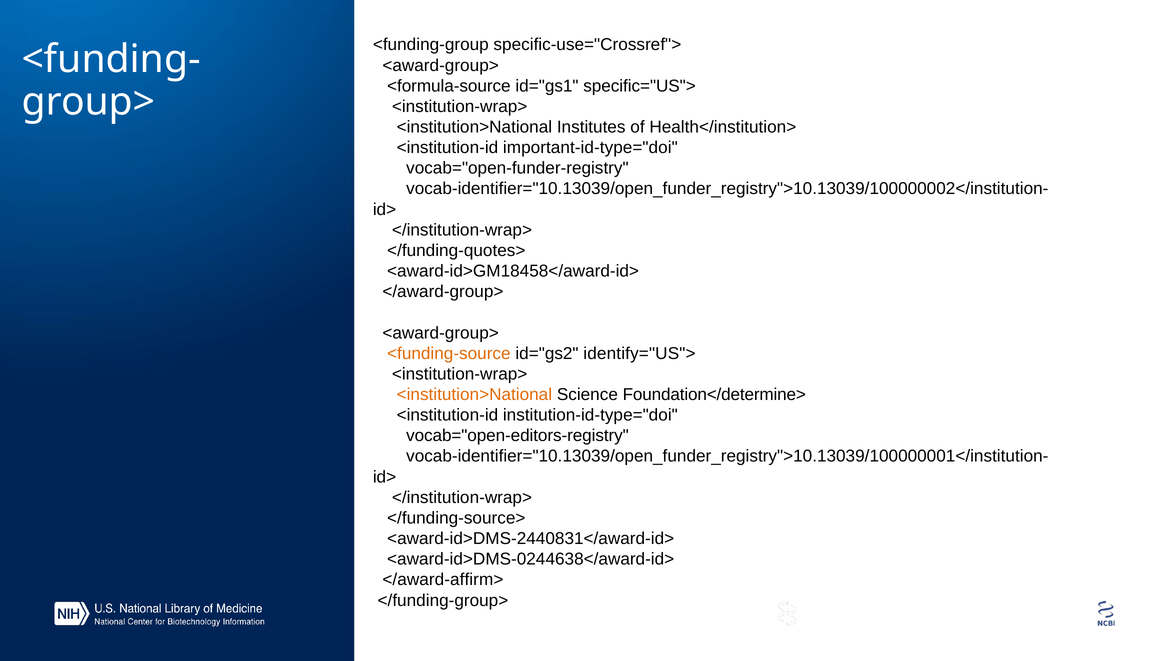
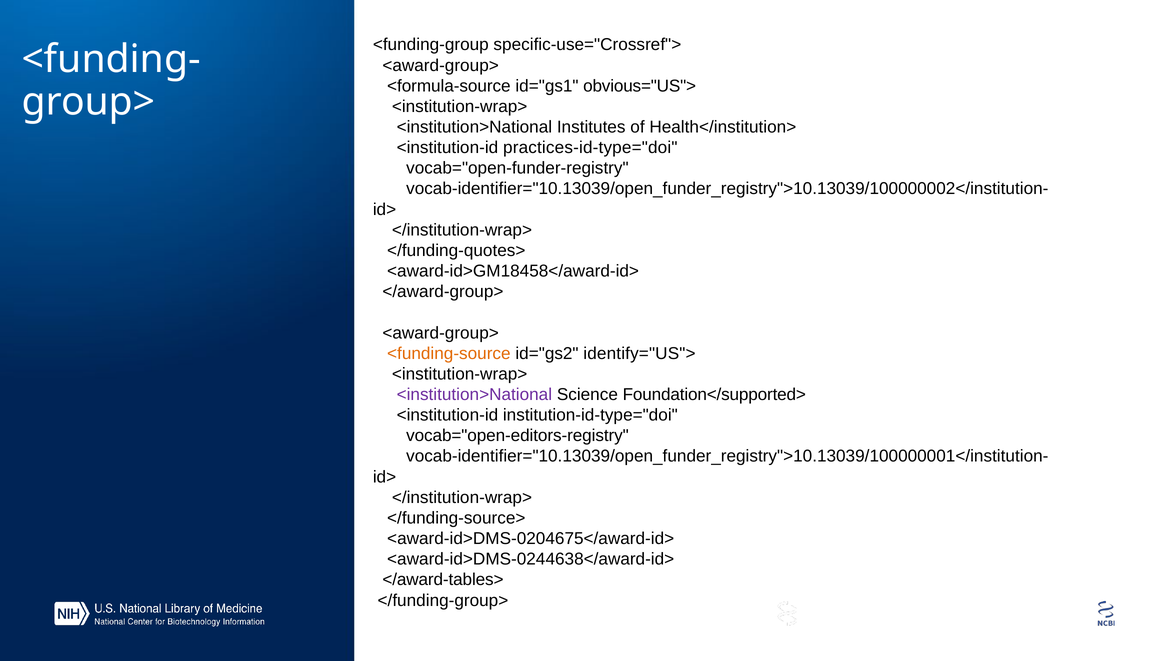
specific="US">: specific="US"> -> obvious="US"> (640, 86)
important-id-type="doi: important-id-type="doi -> practices-id-type="doi (590, 148)
<institution>National colour: orange -> purple (474, 395)
Foundation</determine>: Foundation</determine> -> Foundation</supported> (714, 395)
<award-id>DMS-2440831</award-id>: <award-id>DMS-2440831</award-id> -> <award-id>DMS-0204675</award-id> (531, 539)
</award-affirm>: </award-affirm> -> </award-tables> (443, 580)
